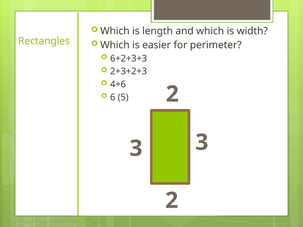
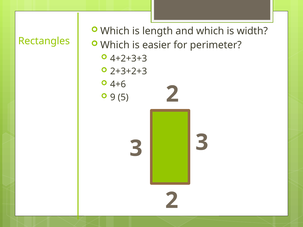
6+2+3+3: 6+2+3+3 -> 4+2+3+3 (129, 59)
6: 6 -> 9 (113, 97)
